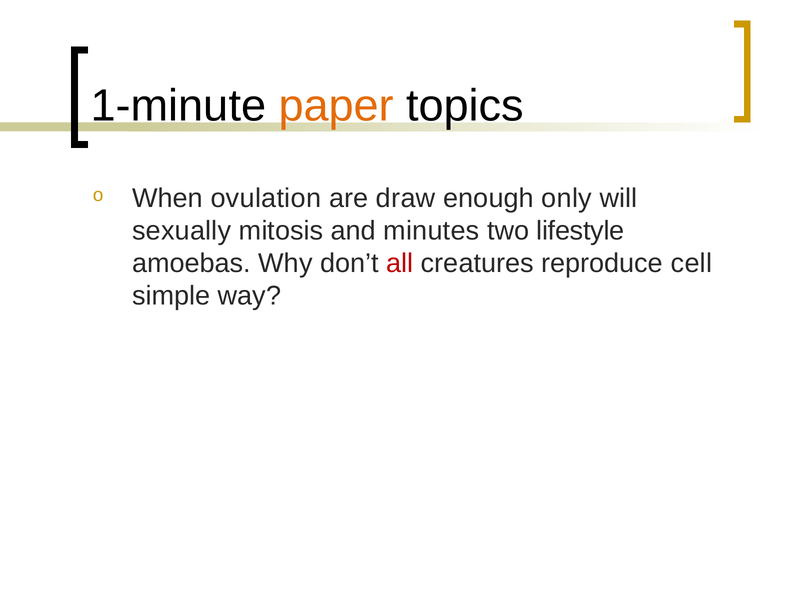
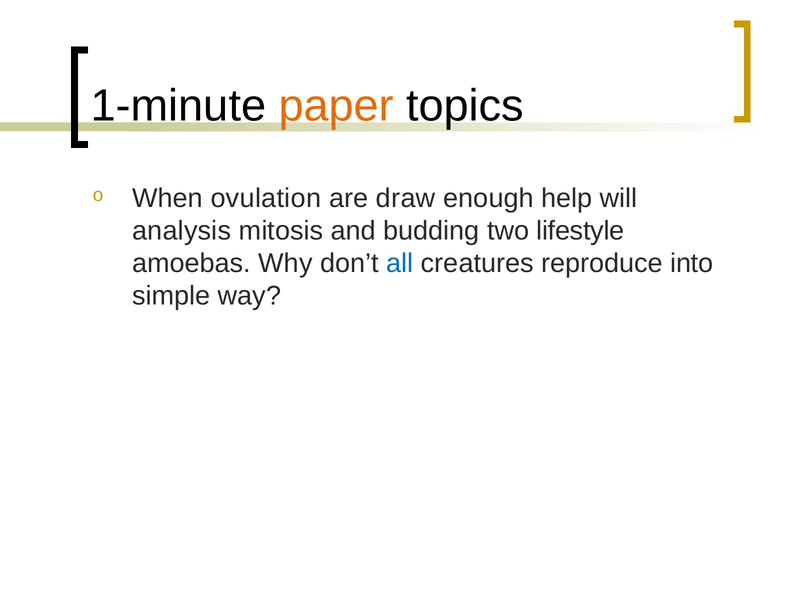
only: only -> help (567, 198)
sexually: sexually -> analysis (182, 231)
minutes: minutes -> budding (431, 231)
all colour: red -> blue (400, 263)
cell: cell -> into (692, 263)
